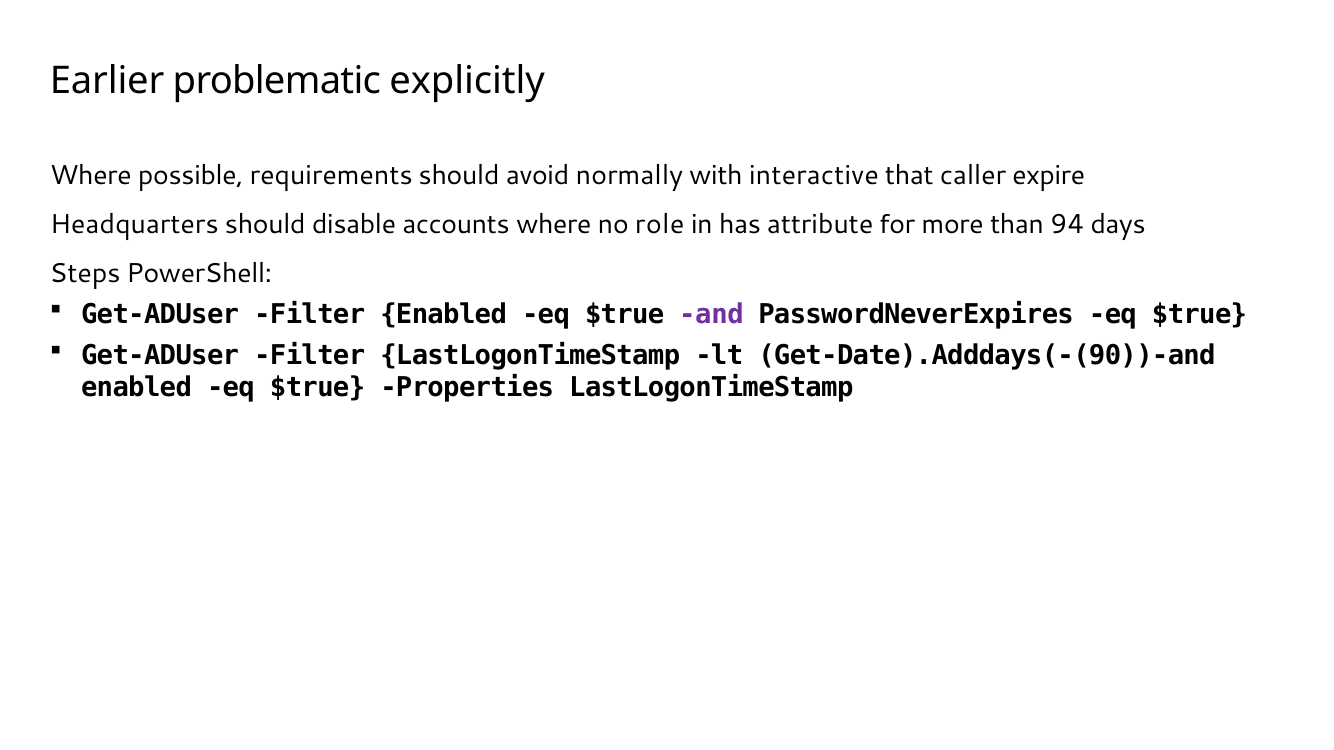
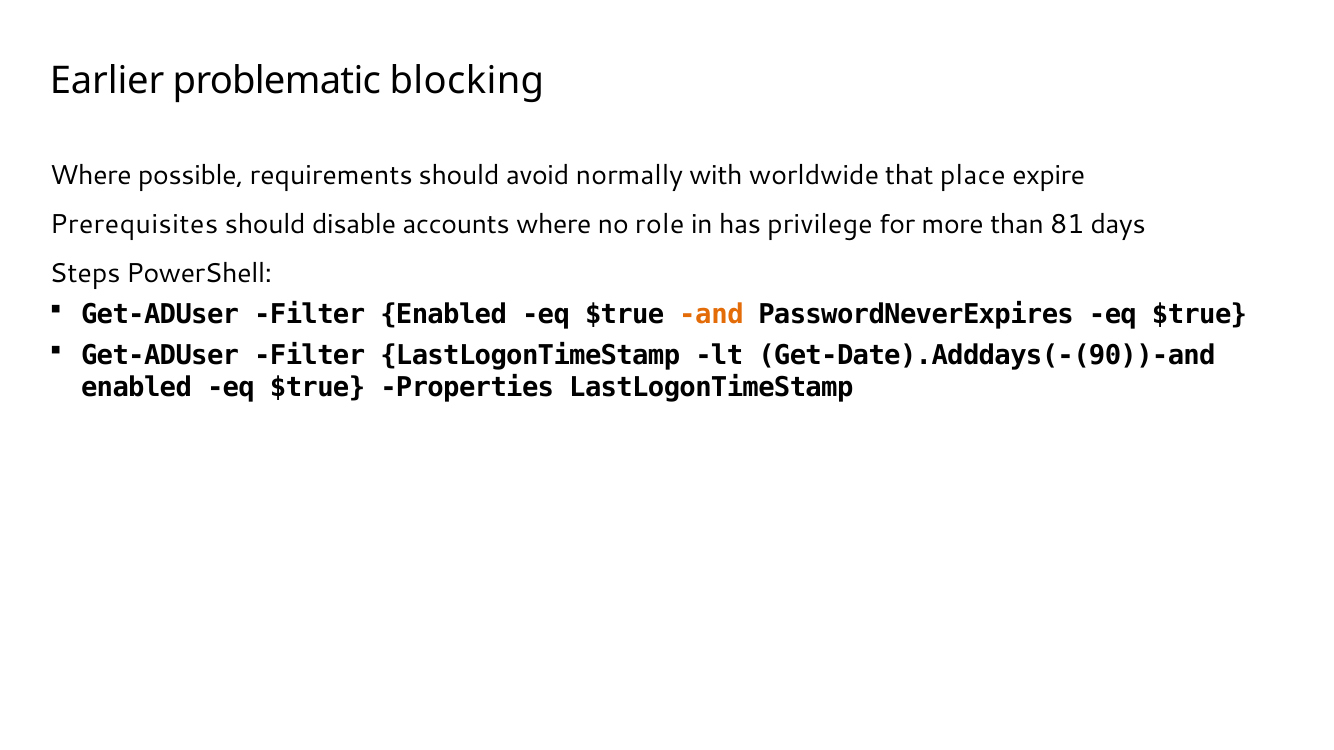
explicitly: explicitly -> blocking (467, 81)
interactive: interactive -> worldwide (814, 175)
caller: caller -> place (973, 175)
Headquarters: Headquarters -> Prerequisites (134, 224)
attribute: attribute -> privilege (820, 224)
94: 94 -> 81 (1067, 224)
and colour: purple -> orange (711, 314)
